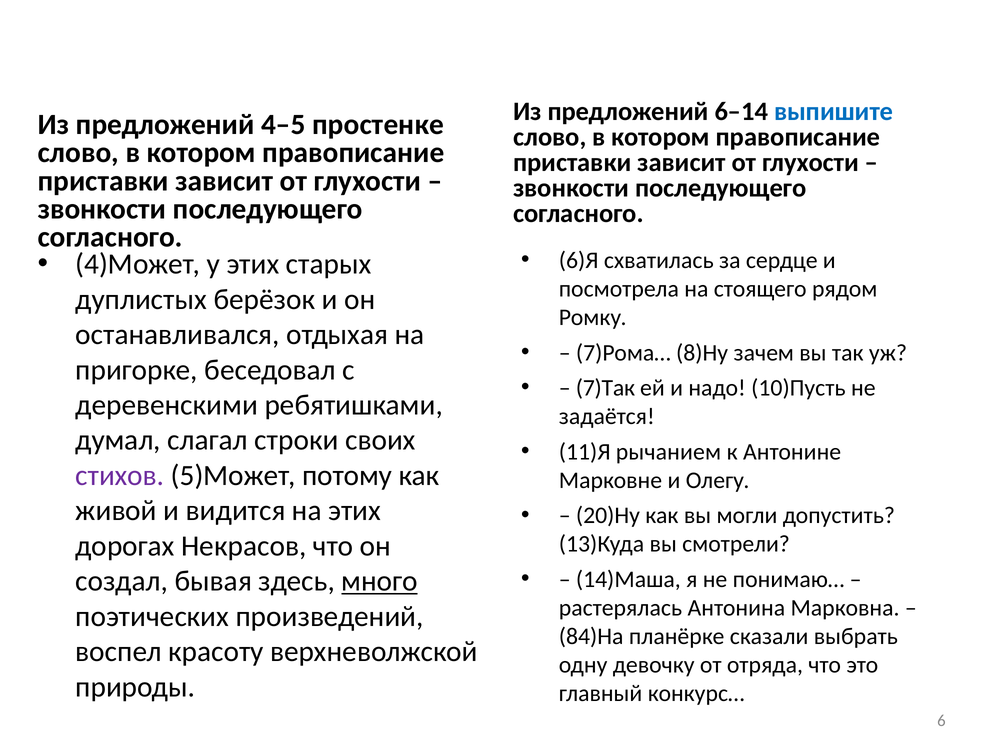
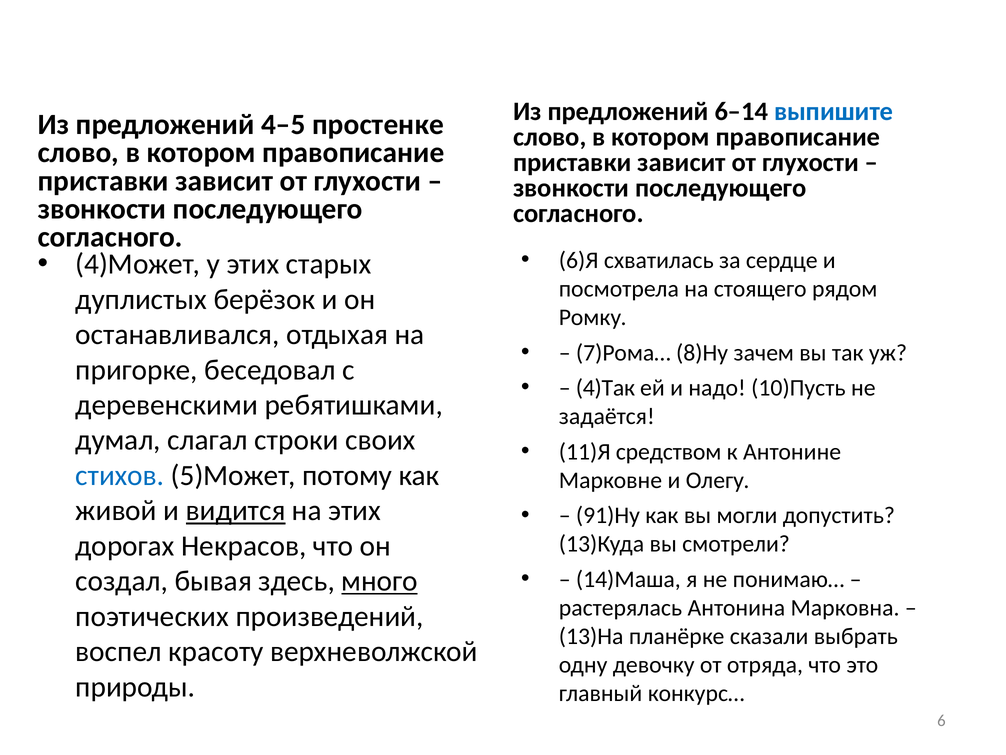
7)Так: 7)Так -> 4)Так (605, 388)
рычанием: рычанием -> средством (669, 451)
стихов colour: purple -> blue (120, 475)
видится underline: none -> present (236, 510)
20)Ну: 20)Ну -> 91)Ну (608, 515)
84)На: 84)На -> 13)На (591, 636)
